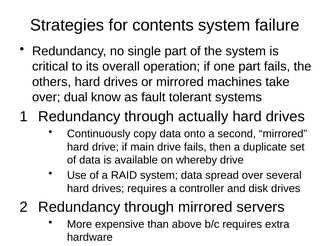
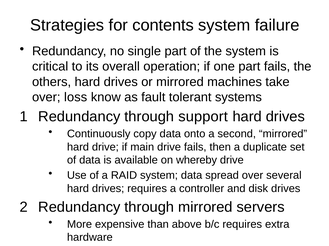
dual: dual -> loss (76, 97)
actually: actually -> support (203, 117)
